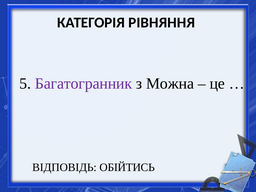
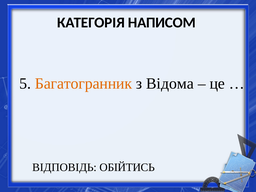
РІВНЯННЯ: РІВНЯННЯ -> НАПИСОМ (162, 23)
Багатогранник colour: purple -> orange (83, 84)
Можна: Можна -> Відома (170, 84)
